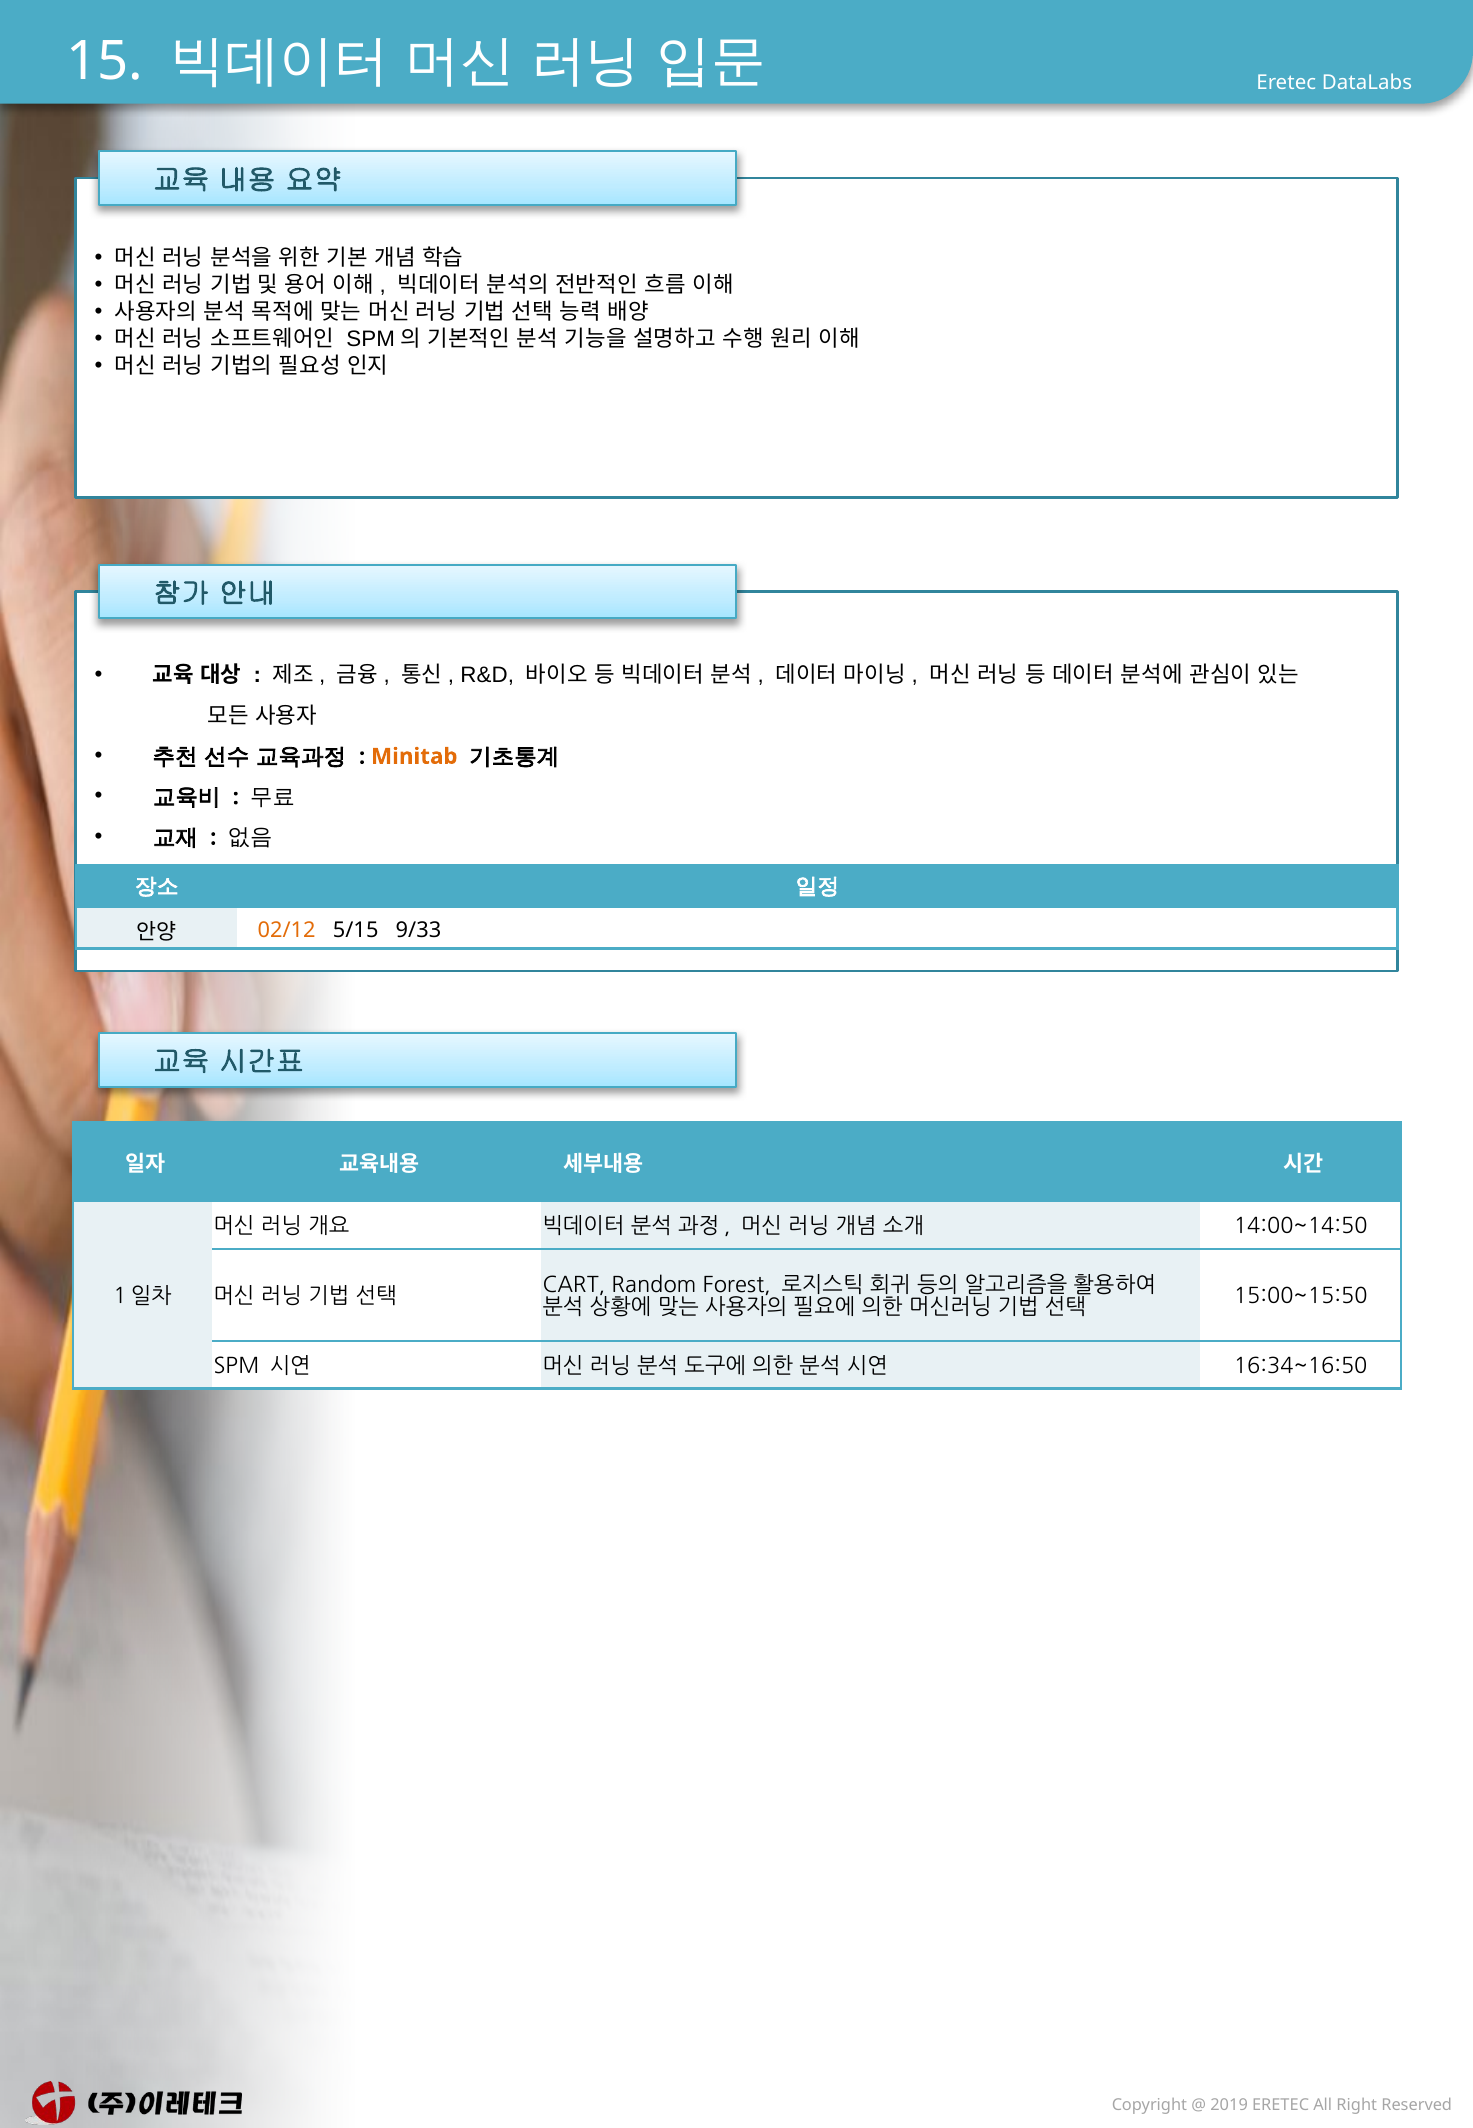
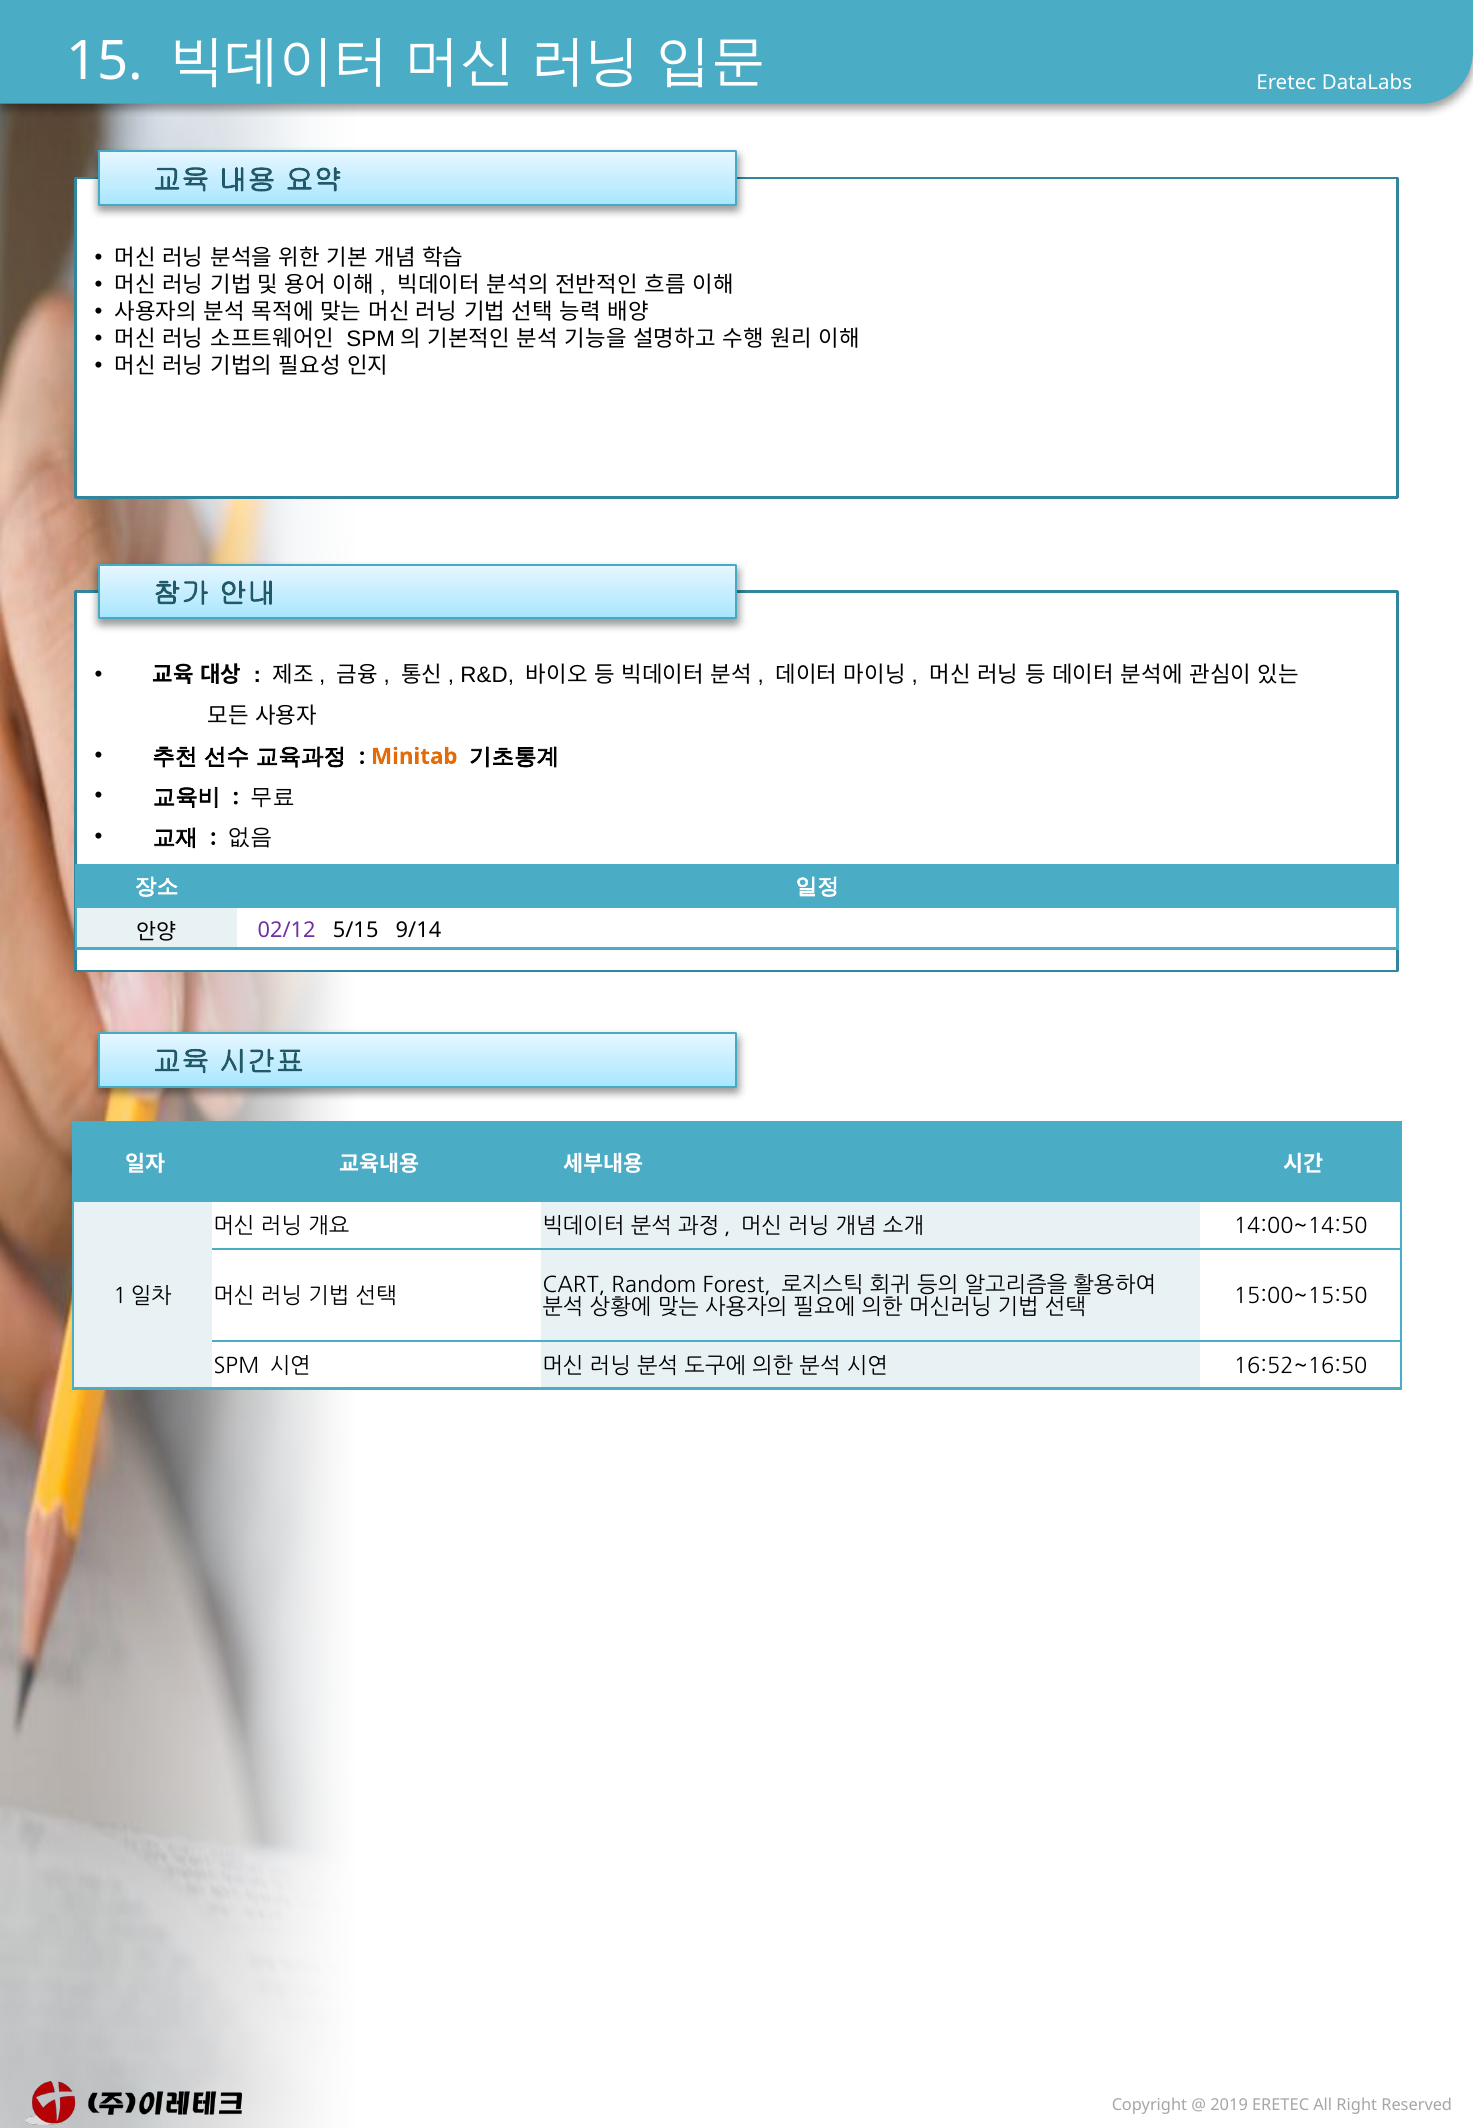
02/12 colour: orange -> purple (287, 930)
9/33: 9/33 -> 9/14 (418, 930)
16:34~16:50: 16:34~16:50 -> 16:52~16:50 (1301, 1366)
